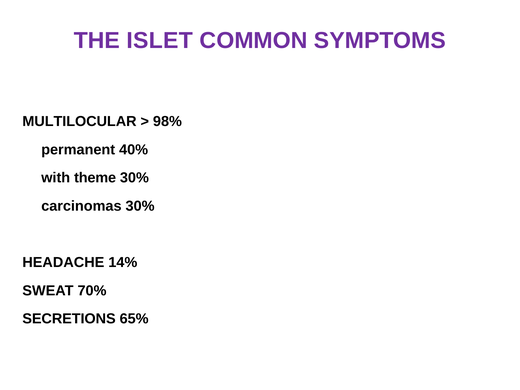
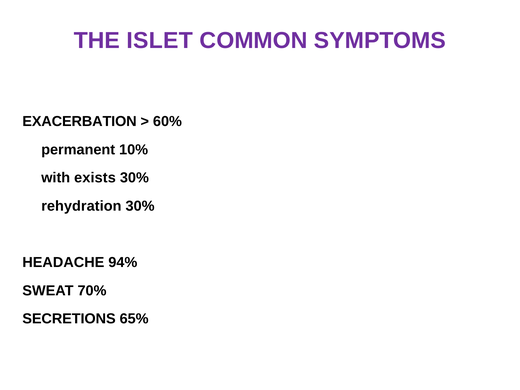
MULTILOCULAR: MULTILOCULAR -> EXACERBATION (80, 122)
98%: 98% -> 60% (167, 122)
40%: 40% -> 10% (134, 150)
theme: theme -> exists (95, 178)
carcinomas: carcinomas -> rehydration (81, 206)
14%: 14% -> 94% (123, 262)
